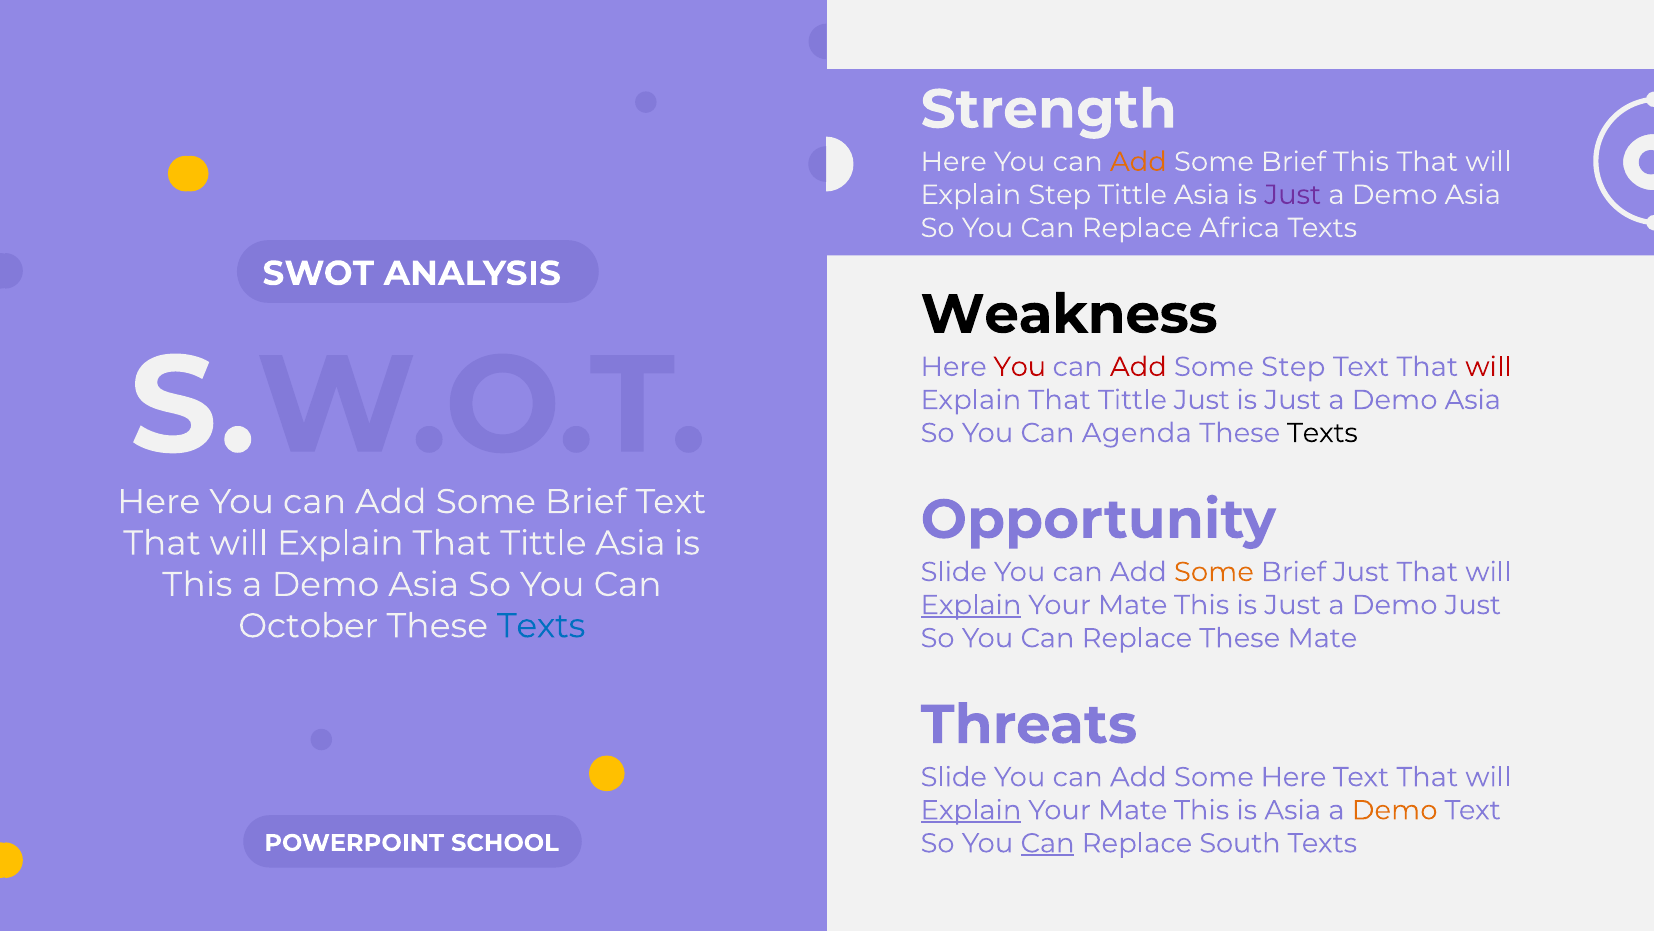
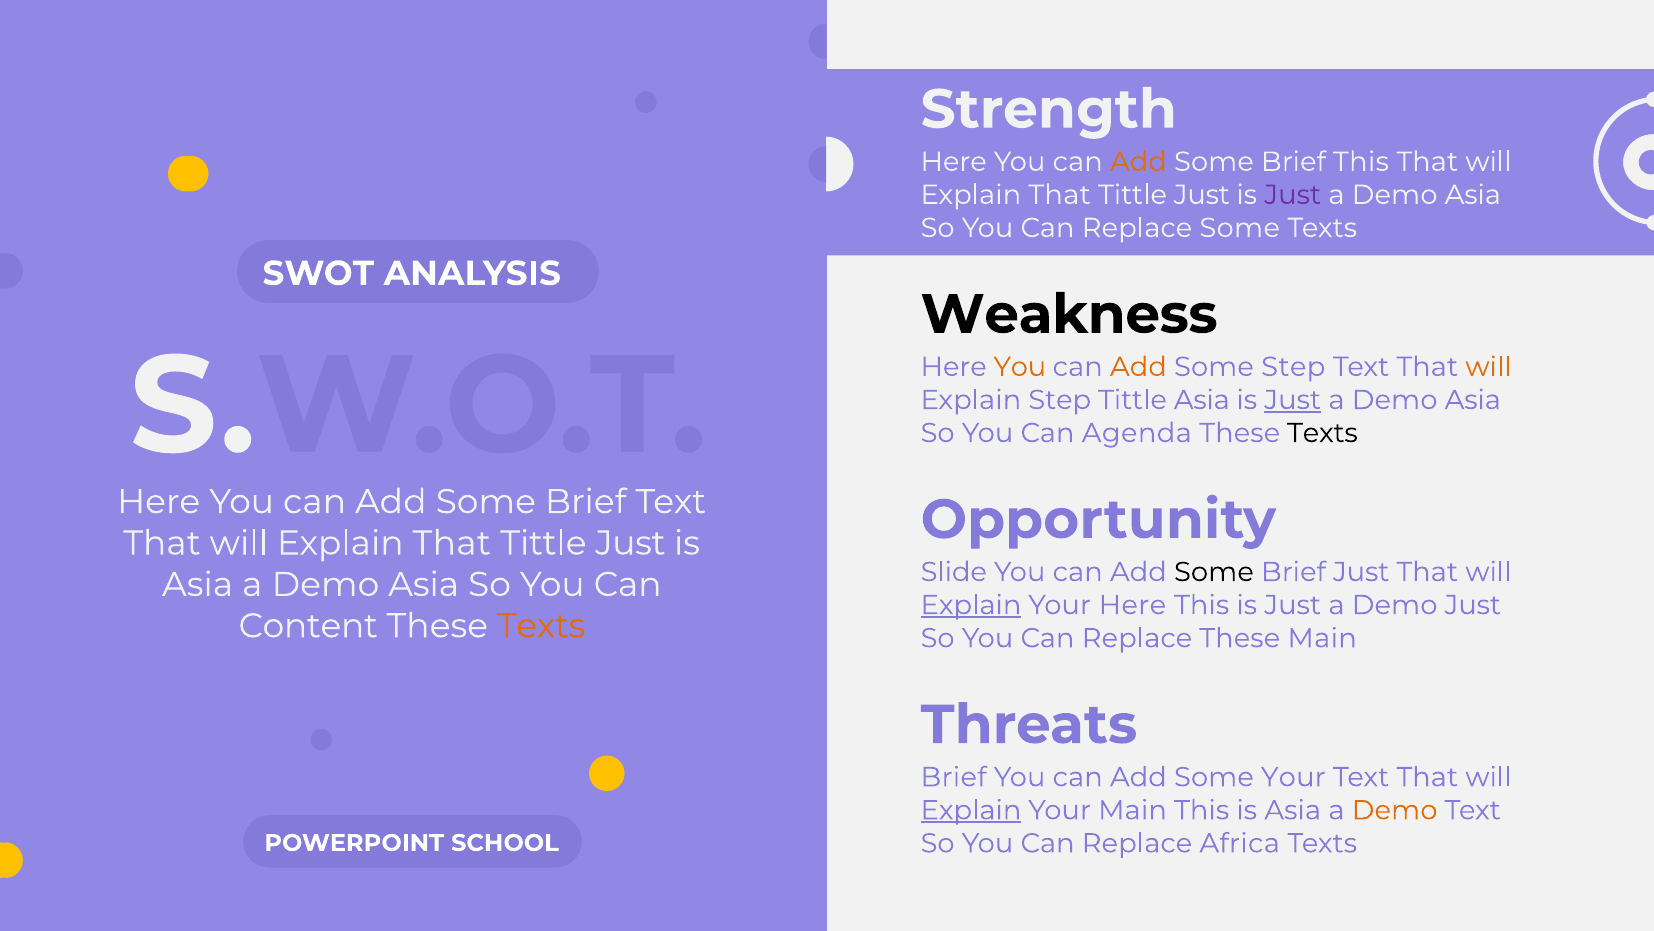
Step: Step -> That (1060, 195)
Asia: Asia -> Just (1202, 195)
Replace Africa: Africa -> Some (1240, 228)
You colour: red -> orange (1020, 367)
Add colour: red -> orange (1138, 367)
will colour: red -> orange (1488, 367)
That: That -> Step (1060, 400)
Tittle Just: Just -> Asia (1202, 400)
Just underline: none -> present (1293, 400)
Asia: Asia -> Just (630, 543)
Some colour: orange -> black (1214, 572)
This: This -> Asia (198, 584)
Mate: Mate -> Here (1132, 605)
October: October -> Content (308, 626)
Texts colour: blue -> orange (541, 626)
These Mate: Mate -> Main (1322, 638)
Slide: Slide -> Brief (954, 777)
Some Here: Here -> Your (1293, 777)
Mate: Mate -> Main (1133, 810)
Can underline: present -> none (1048, 843)
South: South -> Africa (1240, 843)
